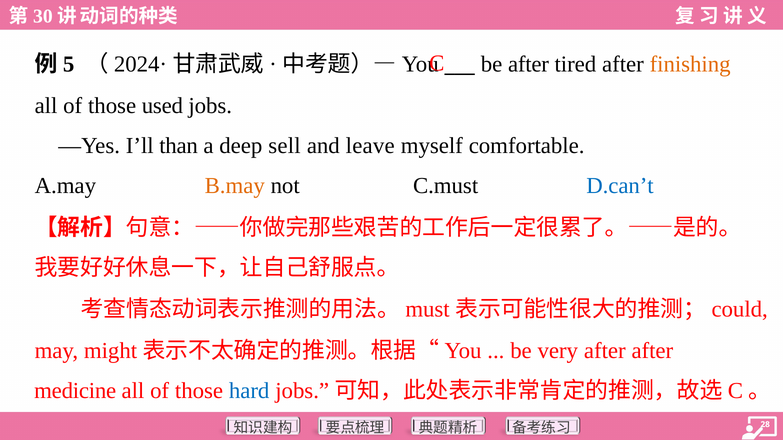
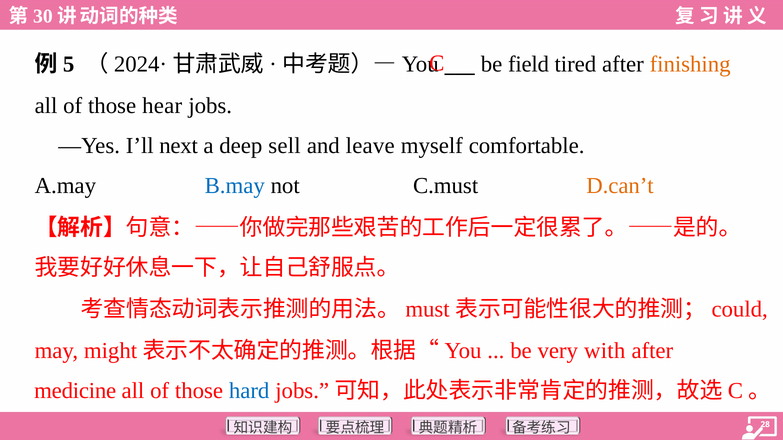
be after: after -> field (528, 64)
used: used -> hear (162, 106)
than: than -> next (179, 146)
B.may colour: orange -> blue (235, 186)
D.can’t colour: blue -> orange (620, 186)
very after: after -> with (605, 351)
